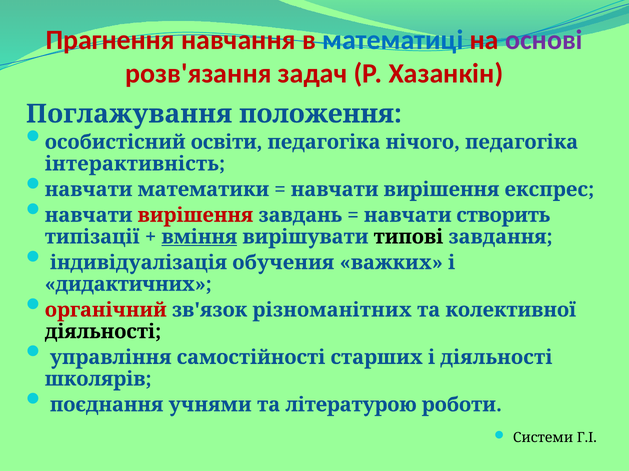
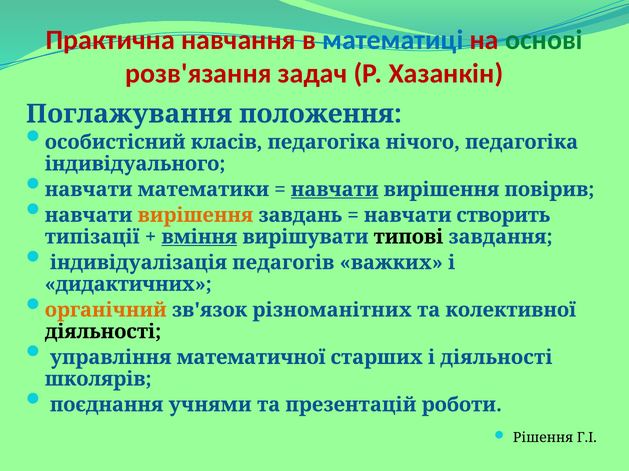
Прагнення: Прагнення -> Практична (110, 40)
основі colour: purple -> green (544, 40)
освіти: освіти -> класiв (227, 142)
iнтерактивнiсть: iнтерактивнiсть -> індивідуального (135, 164)
навчати underline: none -> present (335, 190)
експрес: експрес -> повірив (549, 190)
вирішення colour: red -> orange (195, 216)
обучения: обучения -> педагогів (283, 263)
органічний colour: red -> orange (106, 310)
самостійності: самостійності -> математичної (251, 358)
літературою: літературою -> презентацій (351, 405)
Системи: Системи -> Рішення (543, 438)
